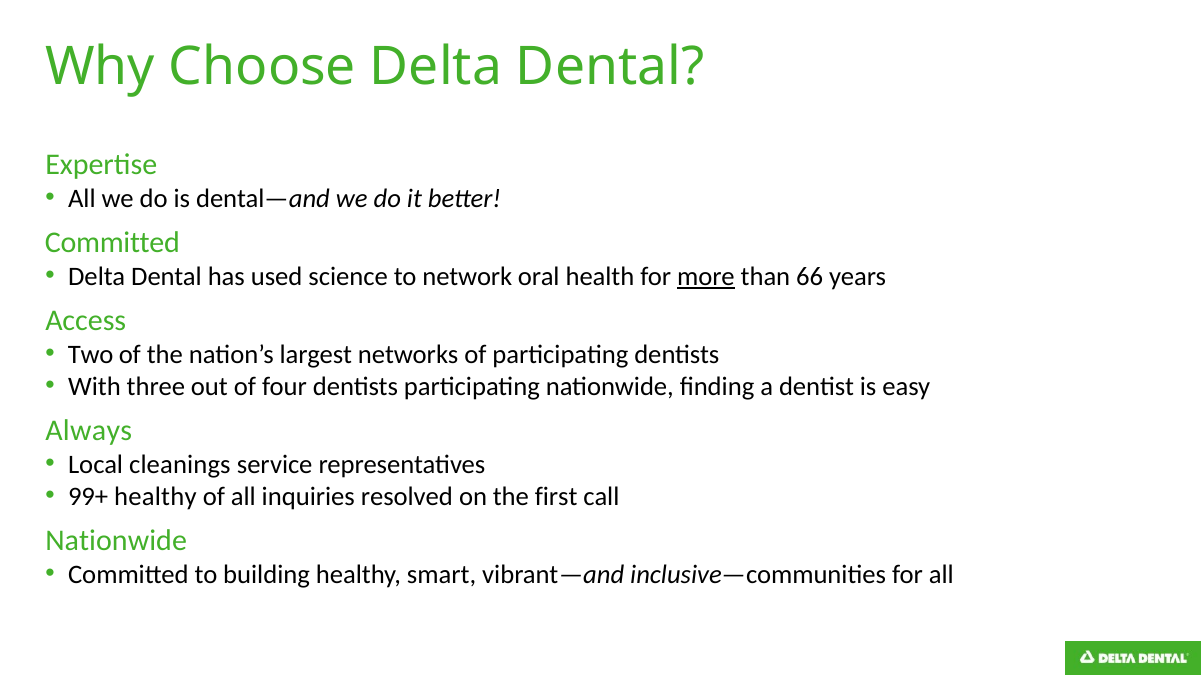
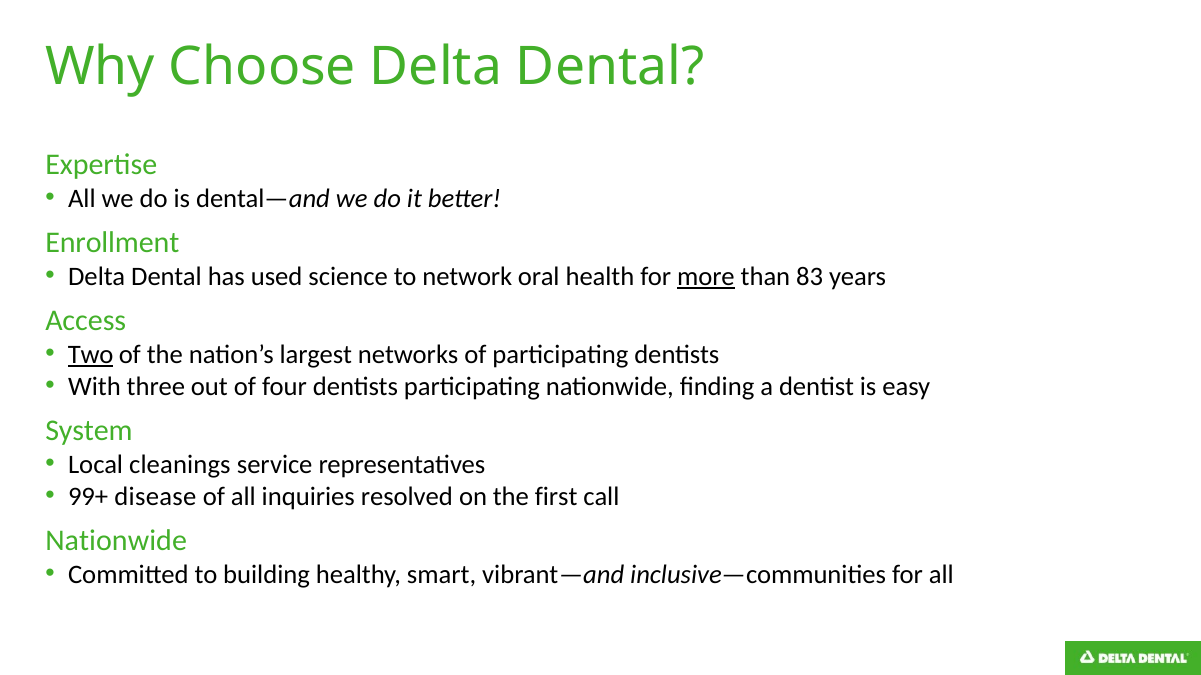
Committed: Committed -> Enrollment (112, 243)
66: 66 -> 83 (810, 277)
Two underline: none -> present (91, 355)
Always: Always -> System (89, 431)
99+ healthy: healthy -> disease (155, 497)
